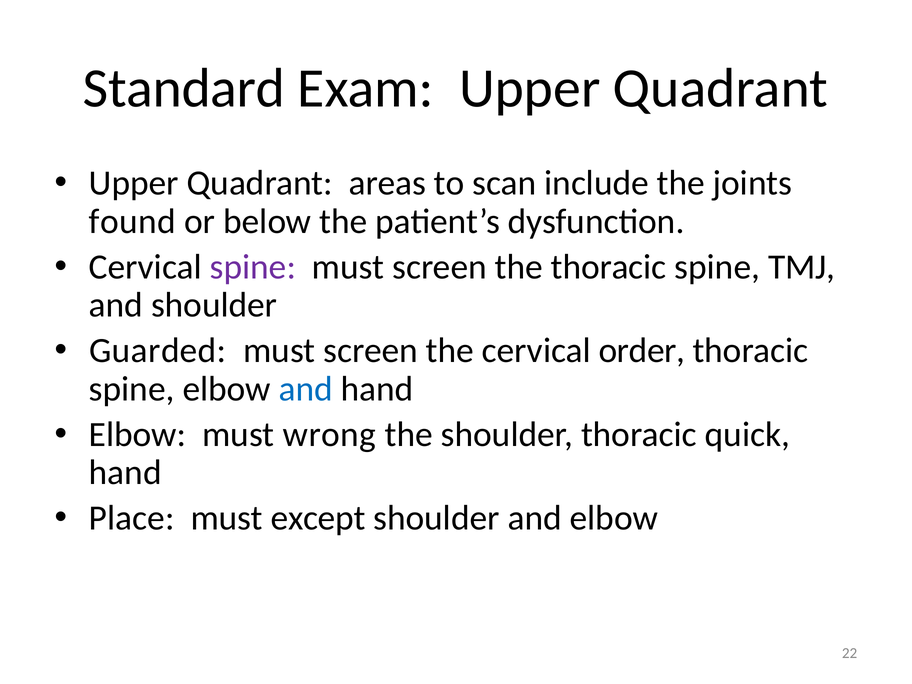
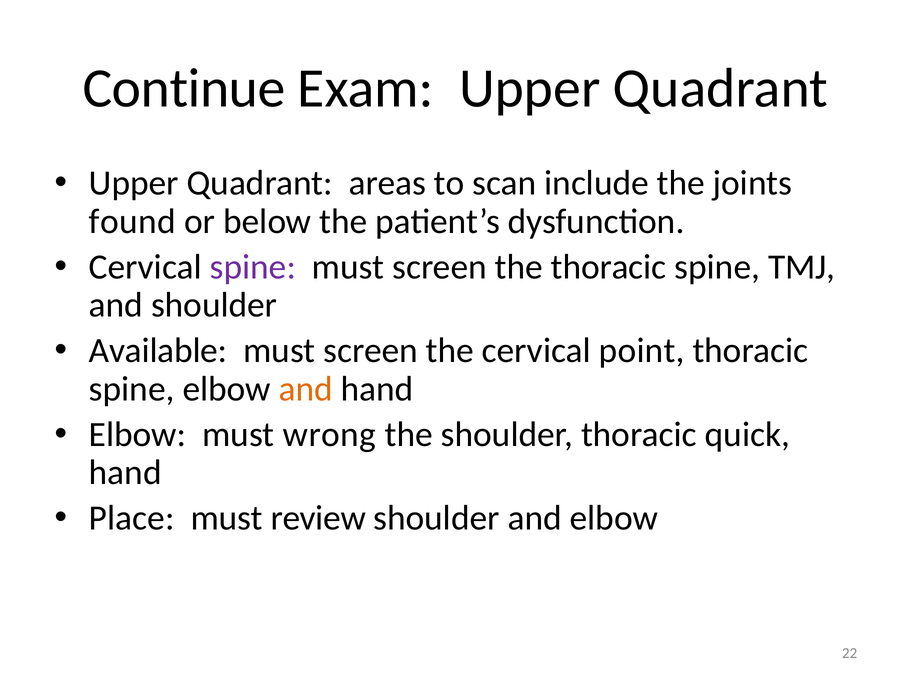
Standard: Standard -> Continue (184, 88)
Guarded: Guarded -> Available (158, 351)
order: order -> point (642, 351)
and colour: blue -> orange (306, 389)
except: except -> review (318, 518)
